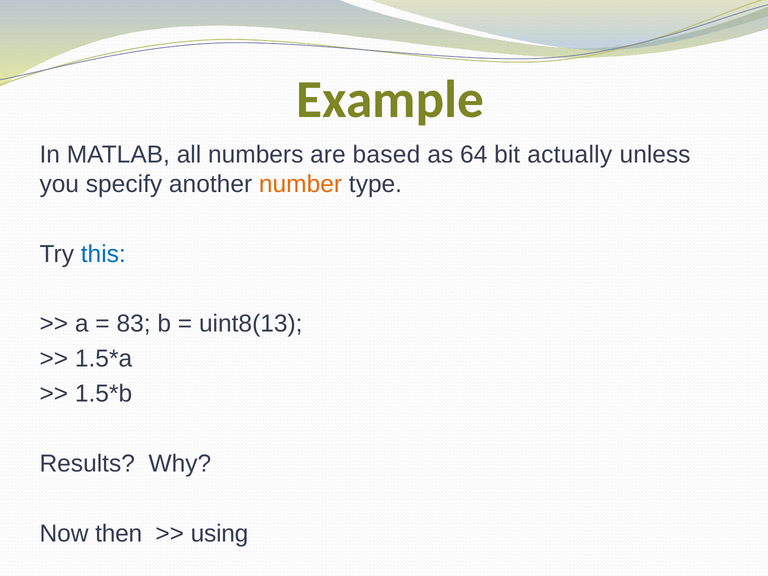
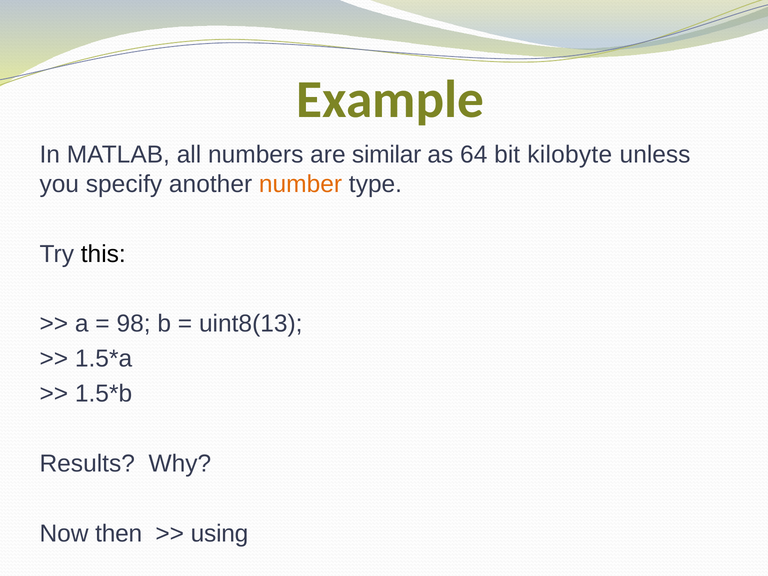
based: based -> similar (387, 155)
actually: actually -> kilobyte (570, 155)
this colour: blue -> black (103, 254)
83: 83 -> 98 (134, 324)
